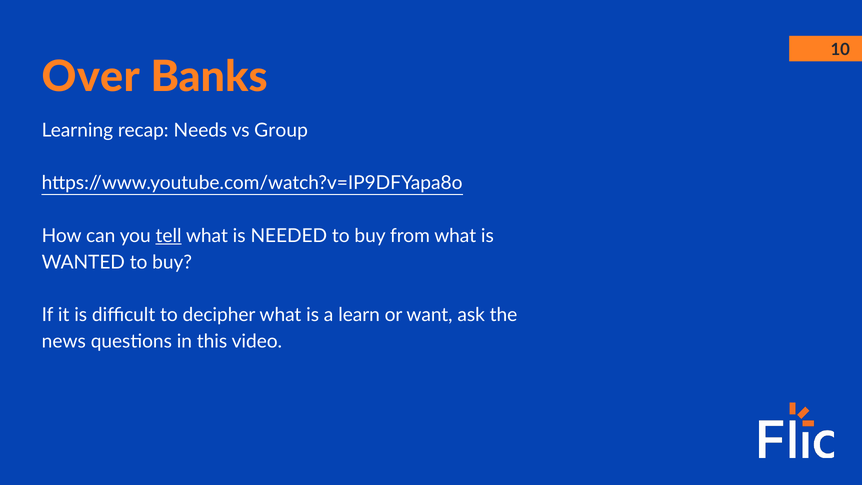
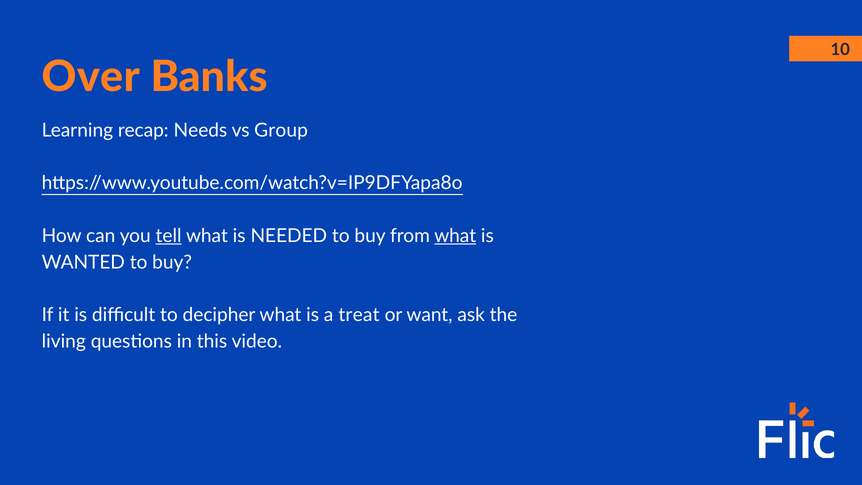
what underline: none -> present (455, 236)
learn: learn -> treat (359, 315)
news: news -> living (64, 341)
